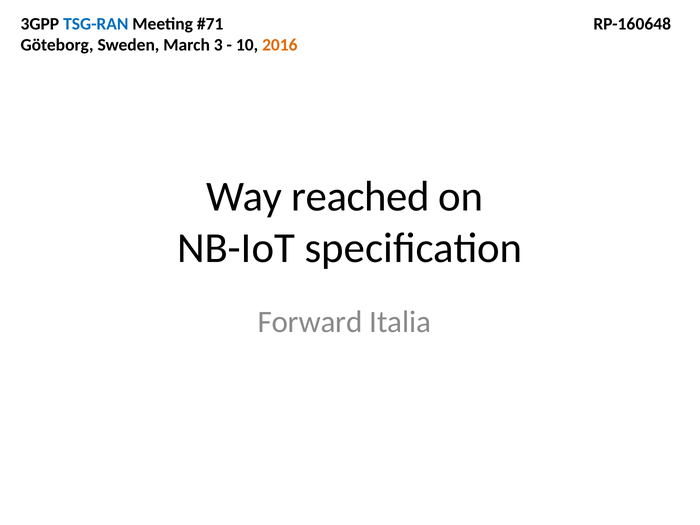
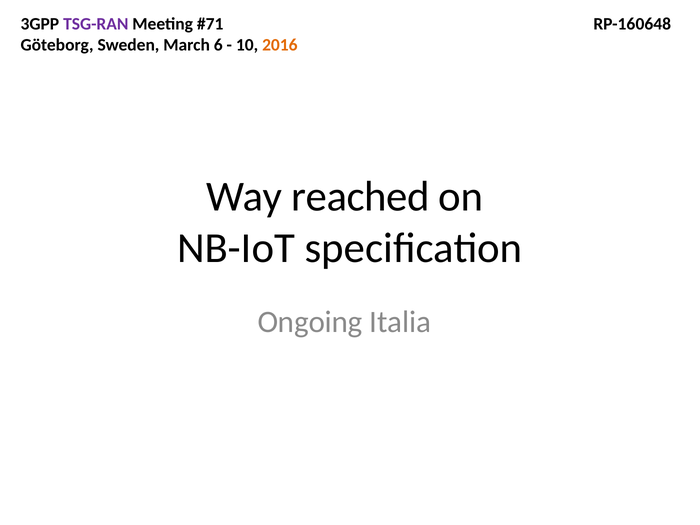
TSG-RAN colour: blue -> purple (96, 24)
3: 3 -> 6 (218, 45)
Forward: Forward -> Ongoing (310, 322)
